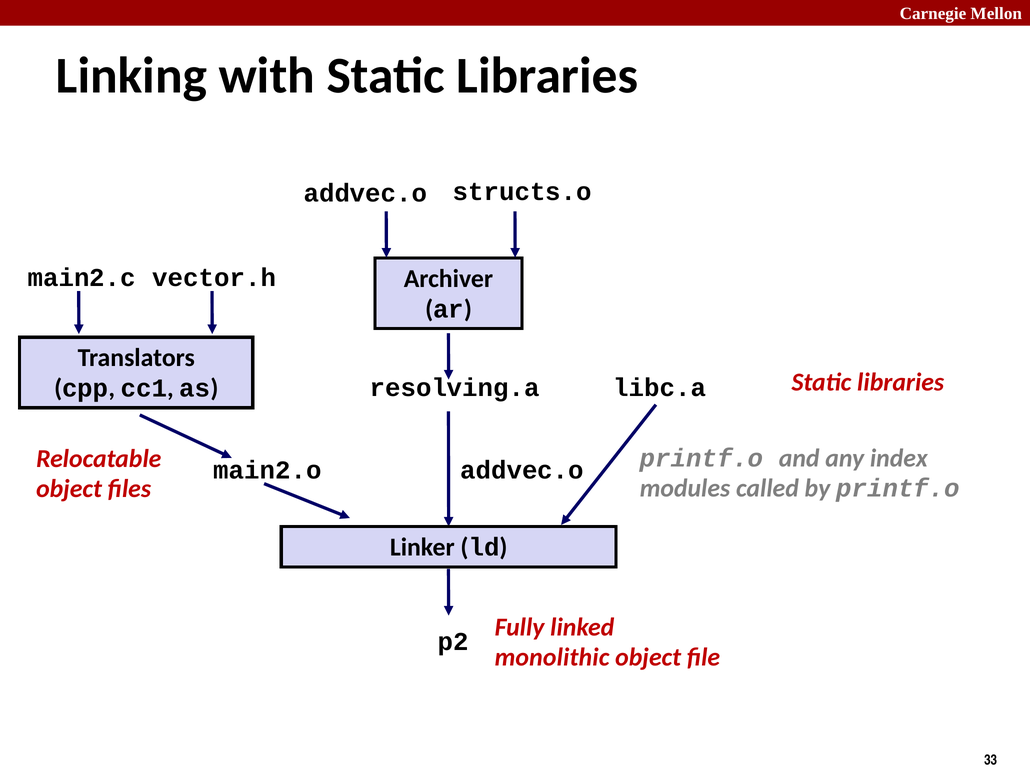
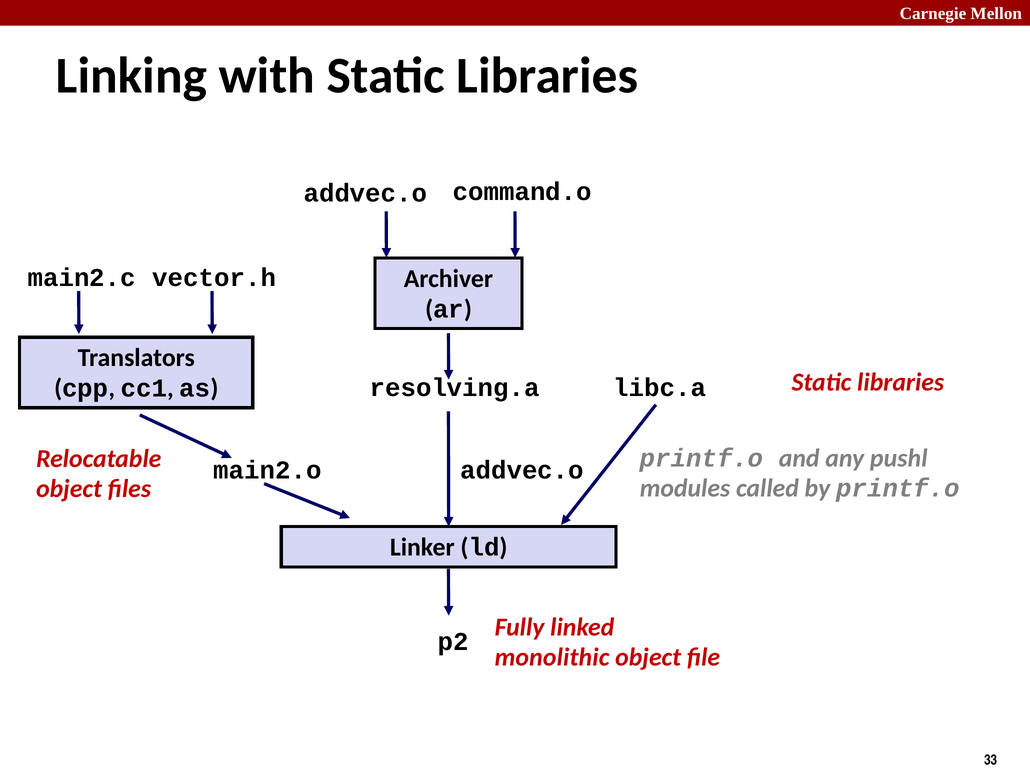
structs.o: structs.o -> command.o (522, 192)
index: index -> pushl (899, 458)
